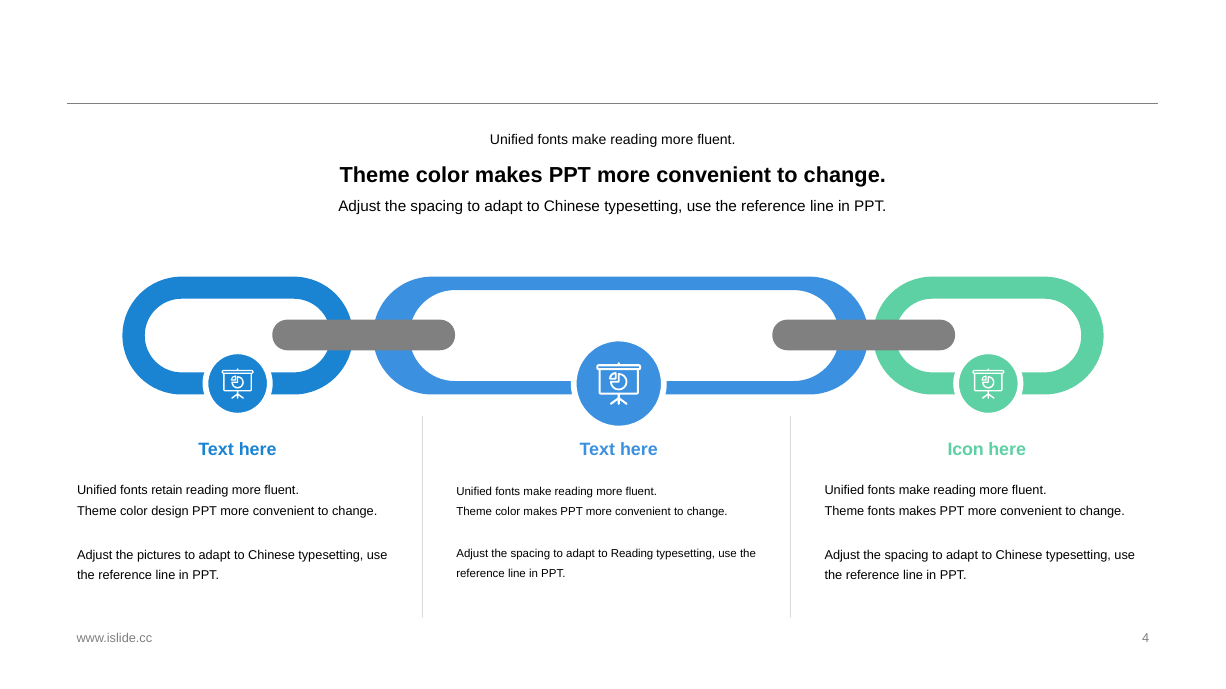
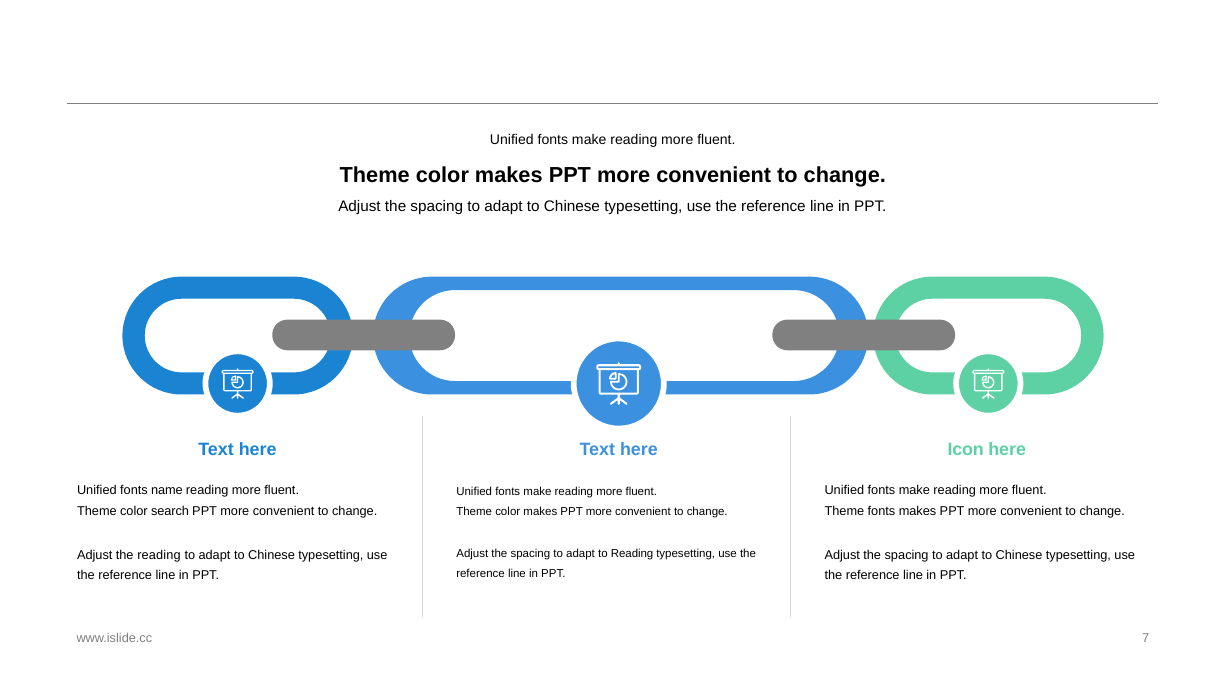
retain: retain -> name (167, 491)
design: design -> search (170, 512)
the pictures: pictures -> reading (159, 555)
4: 4 -> 7 (1146, 639)
